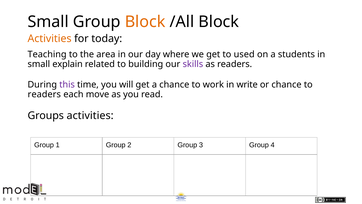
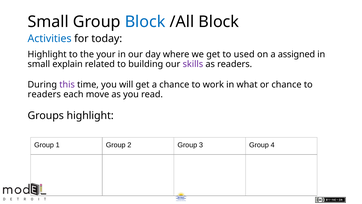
Block colour: orange -> blue (145, 22)
Activities colour: orange -> blue (50, 39)
Teaching: Teaching -> Highlight (47, 54)
area: area -> your (106, 54)
students: students -> assigned (296, 54)
write: write -> what (247, 84)
Groups activities: activities -> highlight (90, 115)
